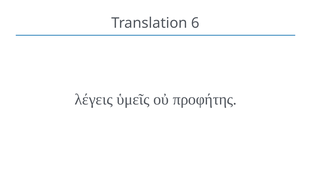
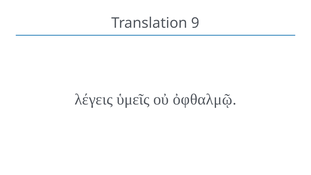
6: 6 -> 9 (195, 23)
προφήτης: προφήτης -> ὀφθαλμῷ (205, 100)
